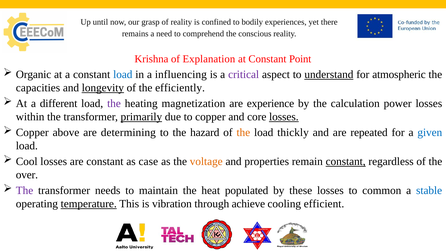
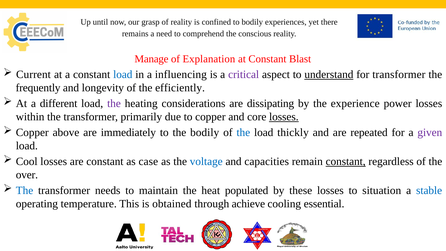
Krishna: Krishna -> Manage (152, 59)
Point: Point -> Blast (300, 59)
Organic: Organic -> Current (33, 74)
for atmospheric: atmospheric -> transformer (399, 74)
capacities: capacities -> frequently (38, 88)
longevity underline: present -> none (103, 88)
magnetization: magnetization -> considerations (194, 103)
experience: experience -> dissipating (271, 103)
calculation: calculation -> experience (355, 103)
primarily underline: present -> none (141, 117)
determining: determining -> immediately (128, 132)
the hazard: hazard -> bodily (205, 132)
the colour: orange -> blue (243, 132)
given colour: blue -> purple (430, 132)
voltage colour: orange -> blue (206, 161)
properties: properties -> capacities (267, 161)
The colour: purple -> blue (25, 190)
common: common -> situation (382, 190)
temperature underline: present -> none (89, 204)
vibration: vibration -> obtained (172, 204)
efficient: efficient -> essential (324, 204)
